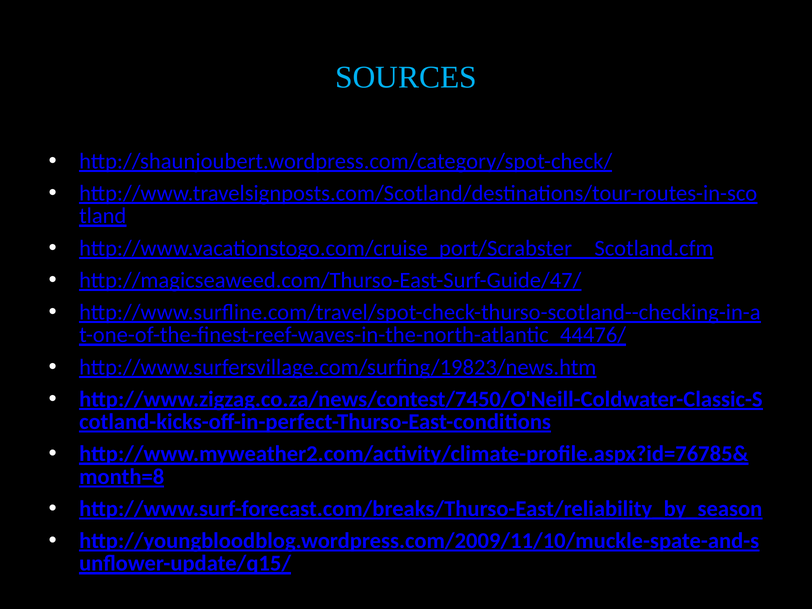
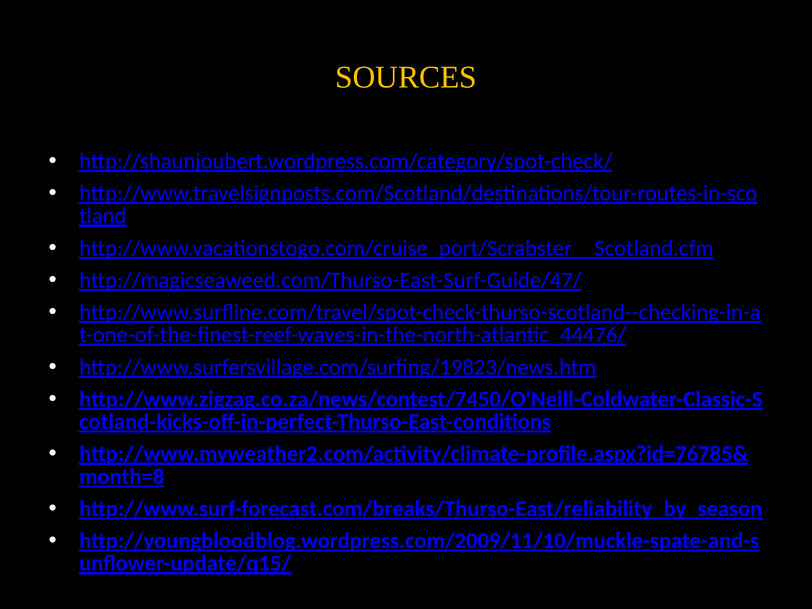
SOURCES colour: light blue -> yellow (406, 77)
